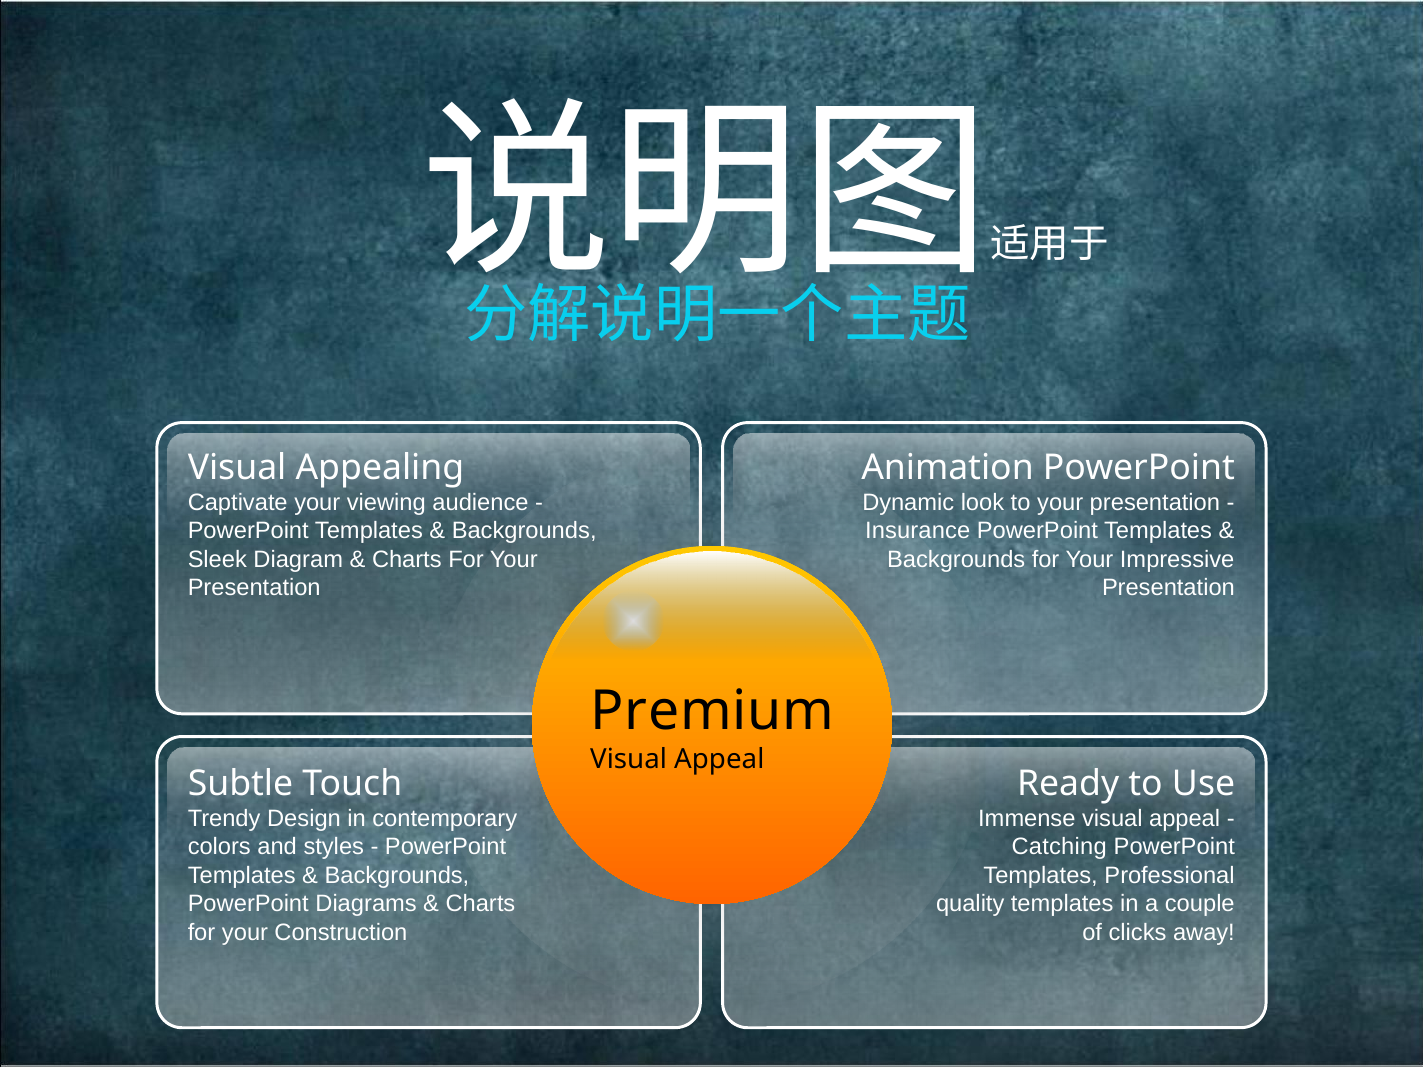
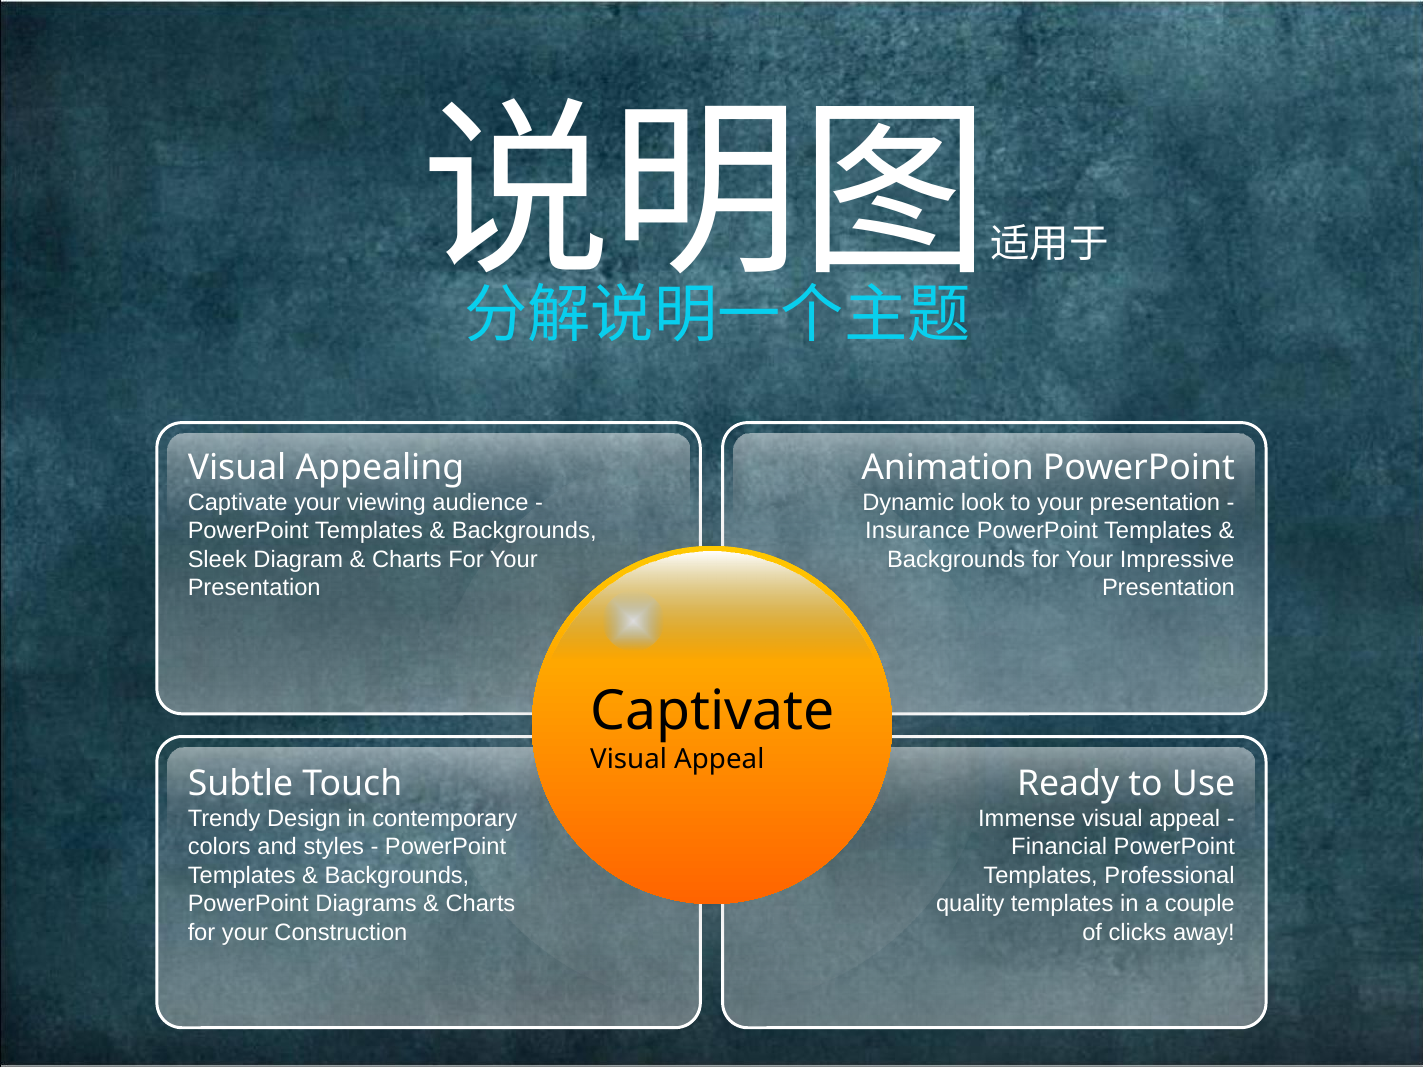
Premium: Premium -> Captivate (713, 712)
Catching: Catching -> Financial (1059, 847)
